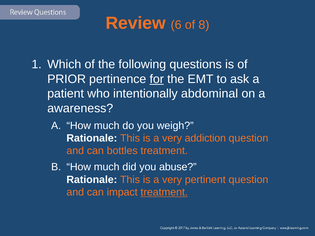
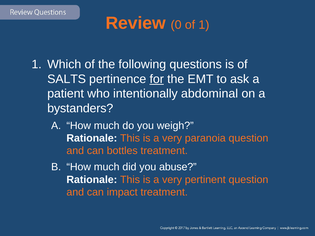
6: 6 -> 0 (176, 25)
of 8: 8 -> 1 (204, 25)
PRIOR: PRIOR -> SALTS (67, 79)
awareness: awareness -> bystanders (80, 109)
addiction: addiction -> paranoia (205, 138)
treatment underline: present -> none (164, 192)
